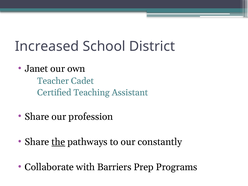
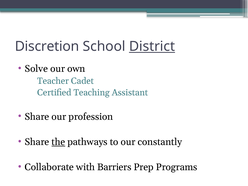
Increased: Increased -> Discretion (47, 46)
District underline: none -> present (152, 46)
Janet: Janet -> Solve (36, 69)
